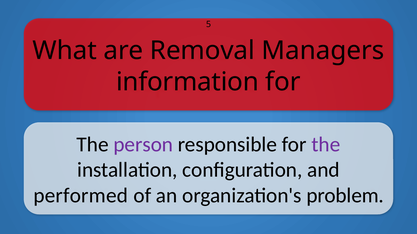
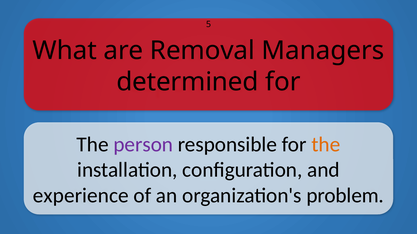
information: information -> determined (187, 82)
the colour: purple -> orange (326, 145)
performed: performed -> experience (81, 196)
